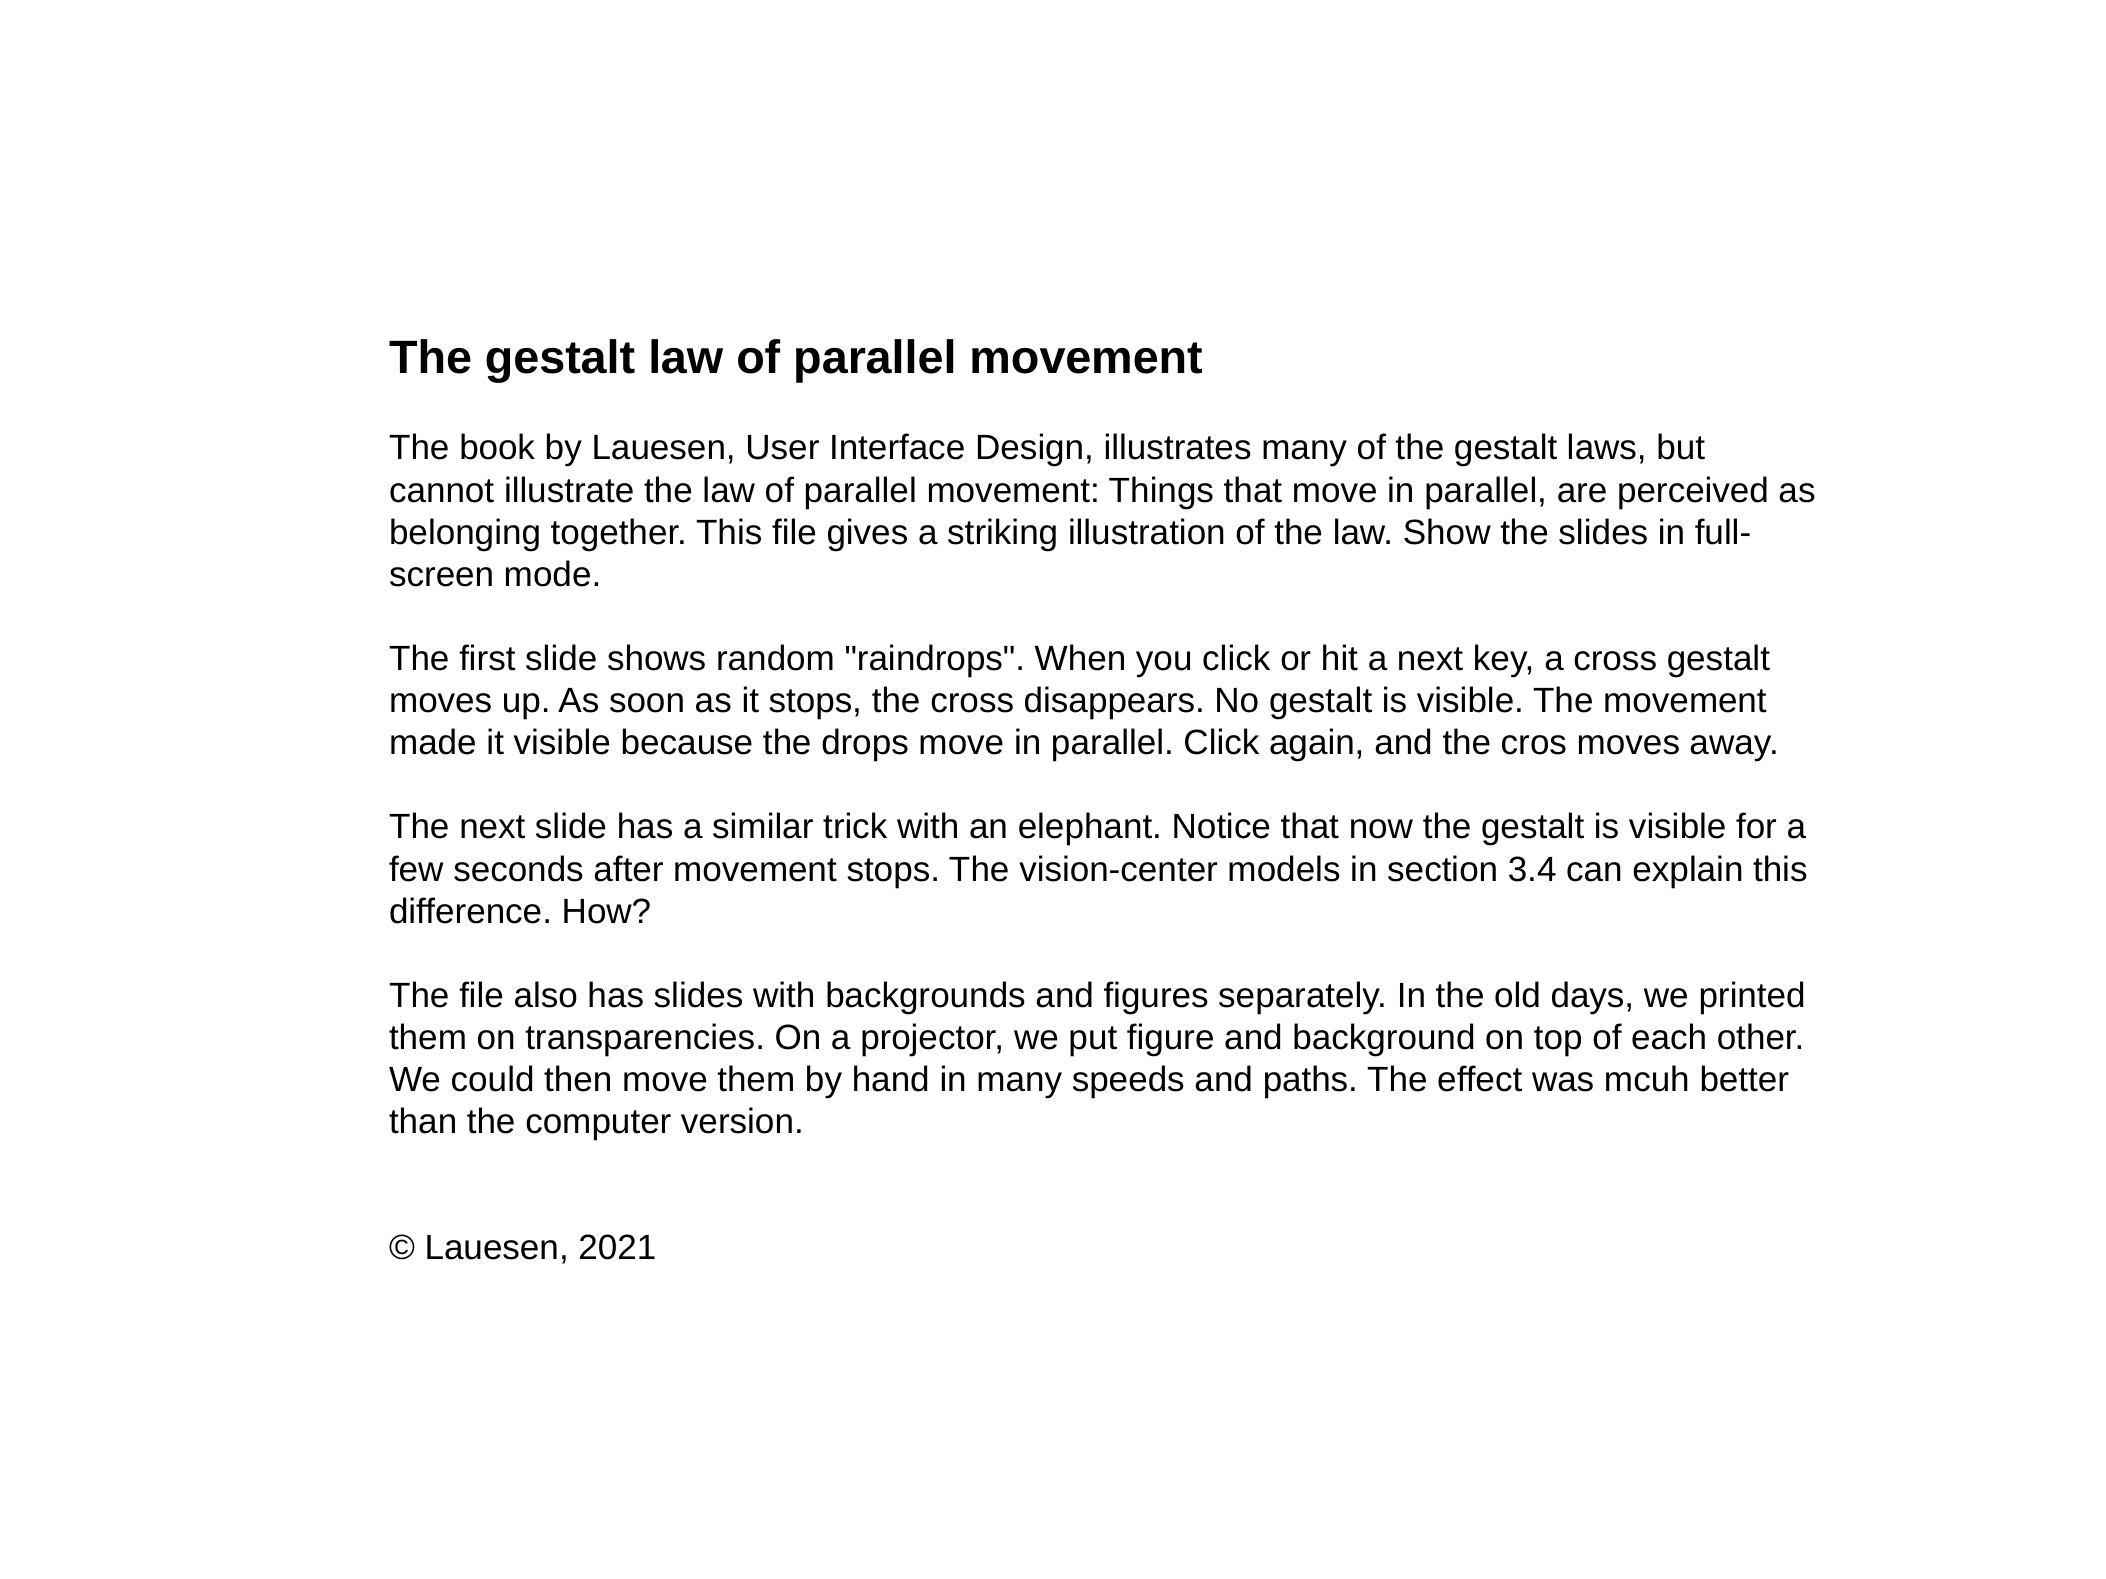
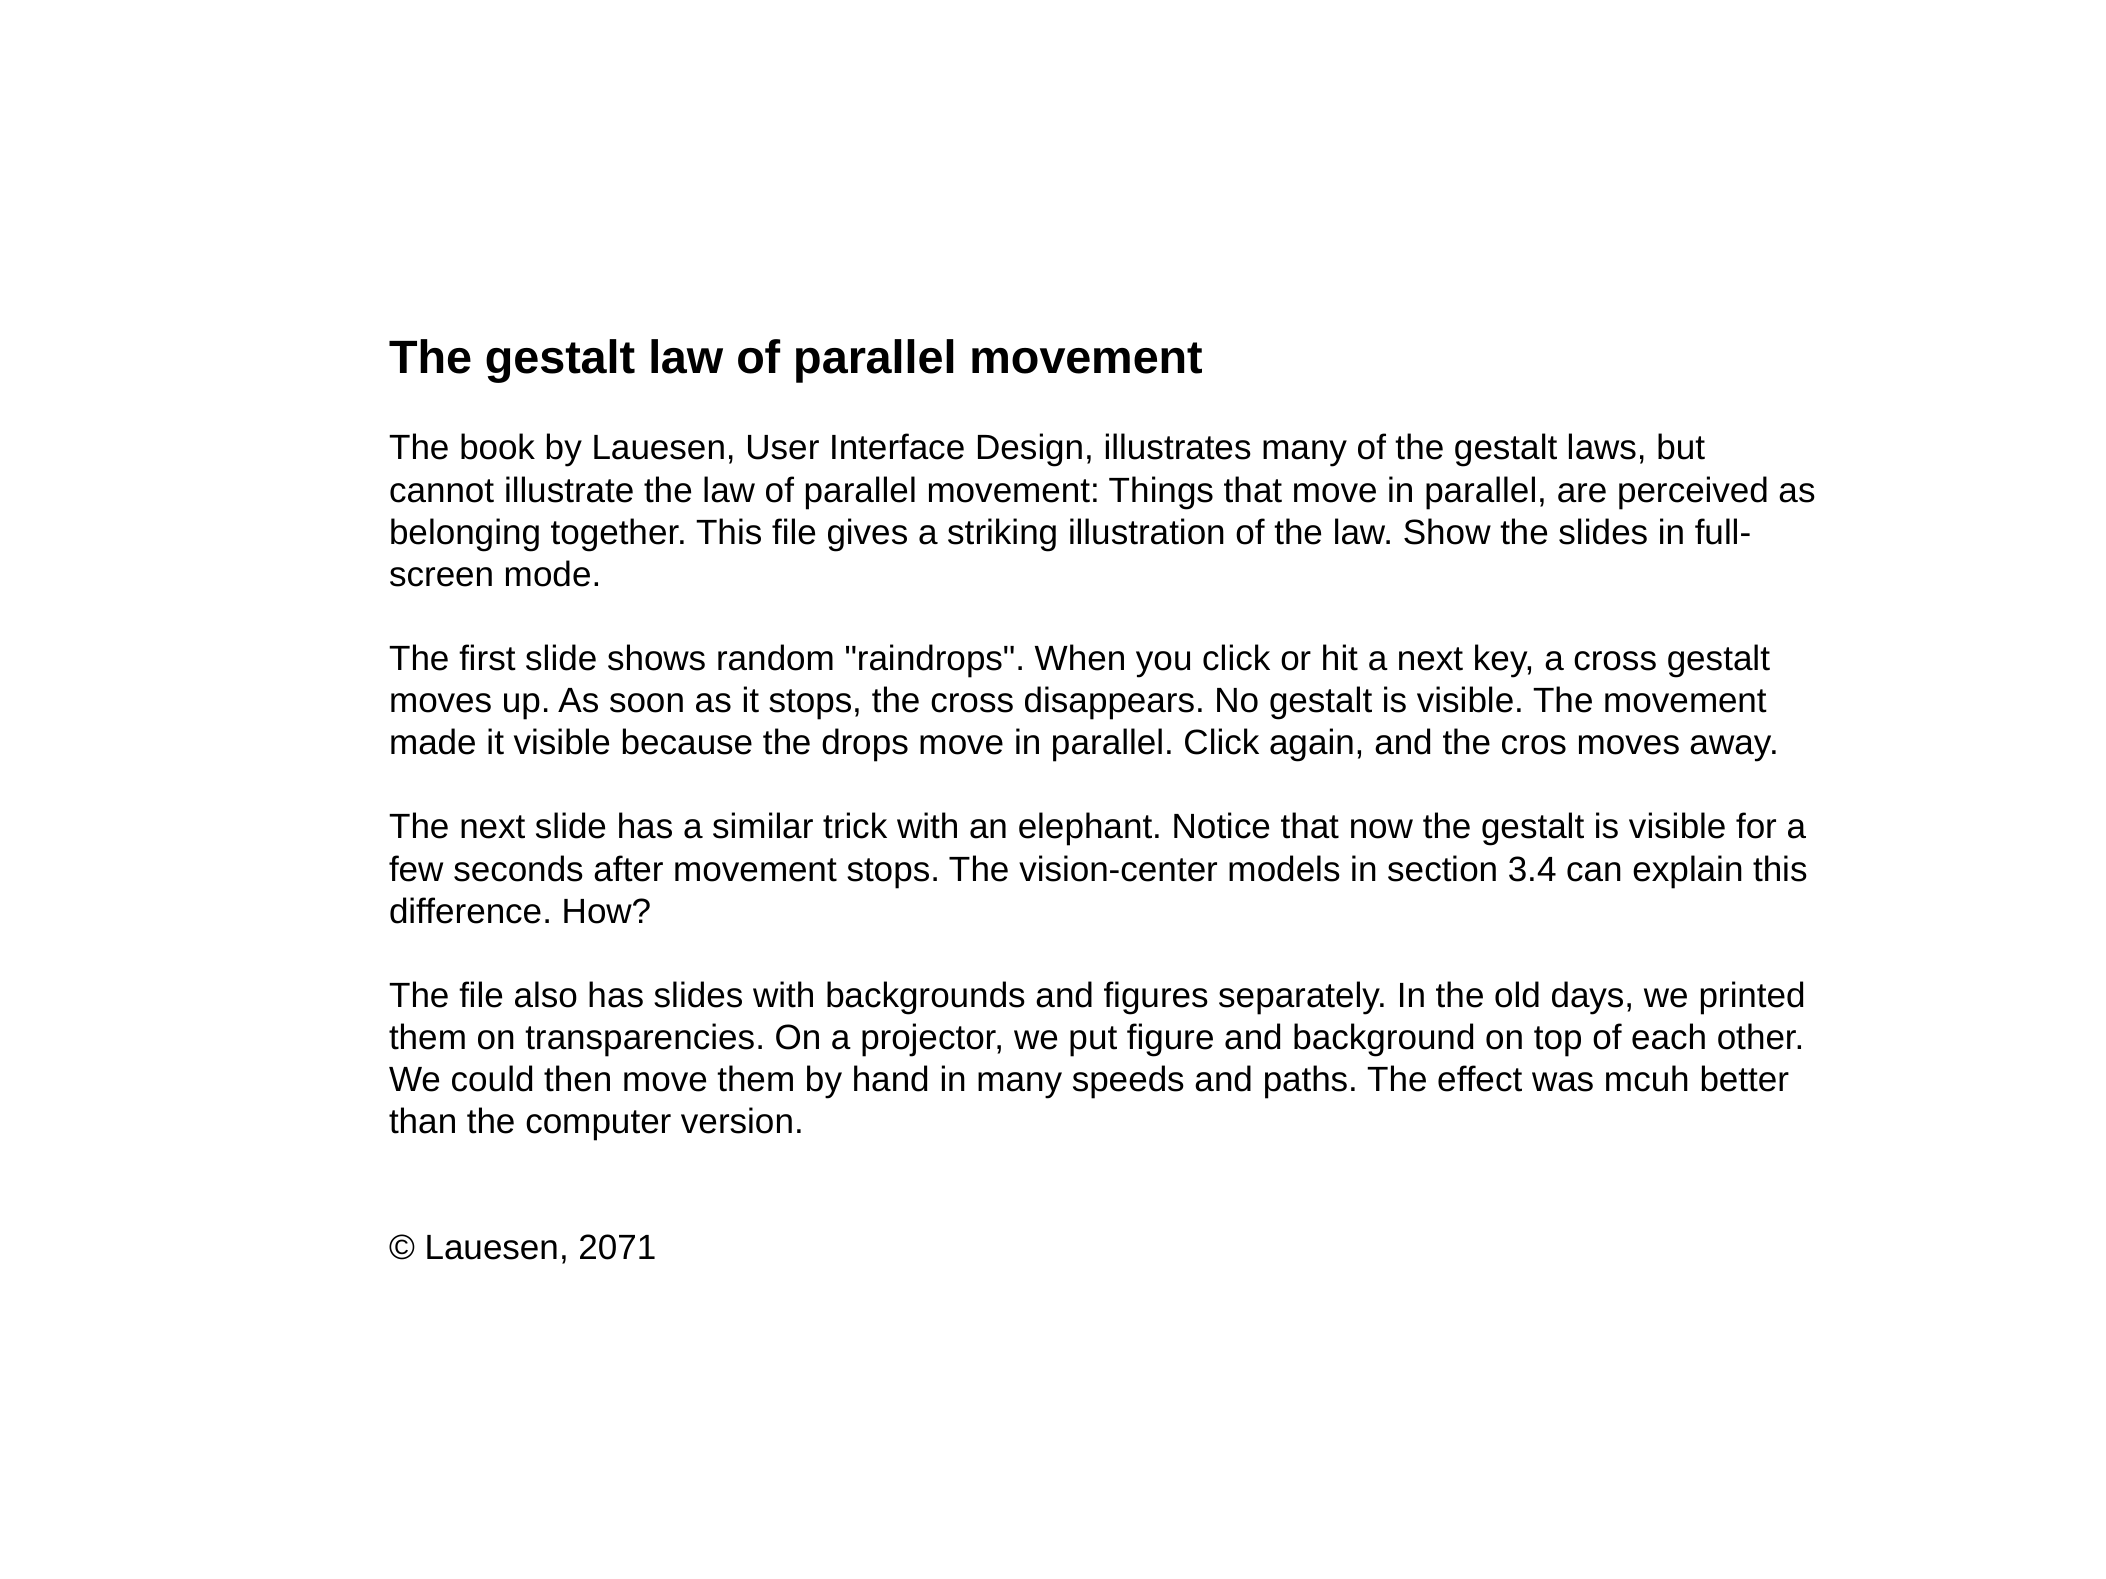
2021: 2021 -> 2071 (617, 1249)
